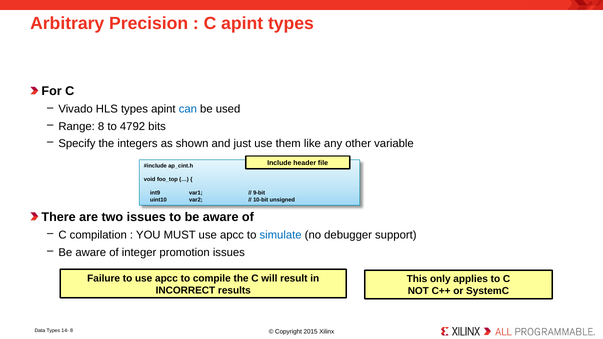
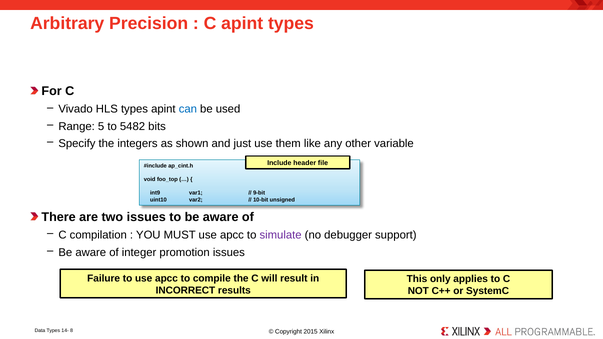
Range 8: 8 -> 5 (101, 126)
4792: 4792 -> 5482 (133, 126)
simulate colour: blue -> purple (281, 235)
